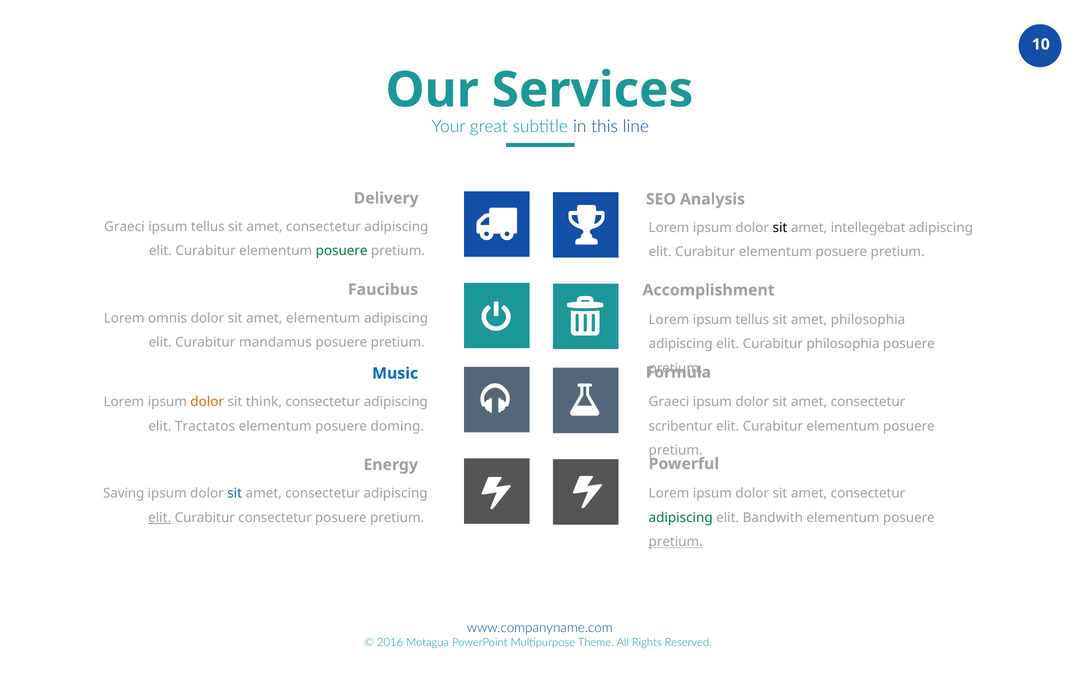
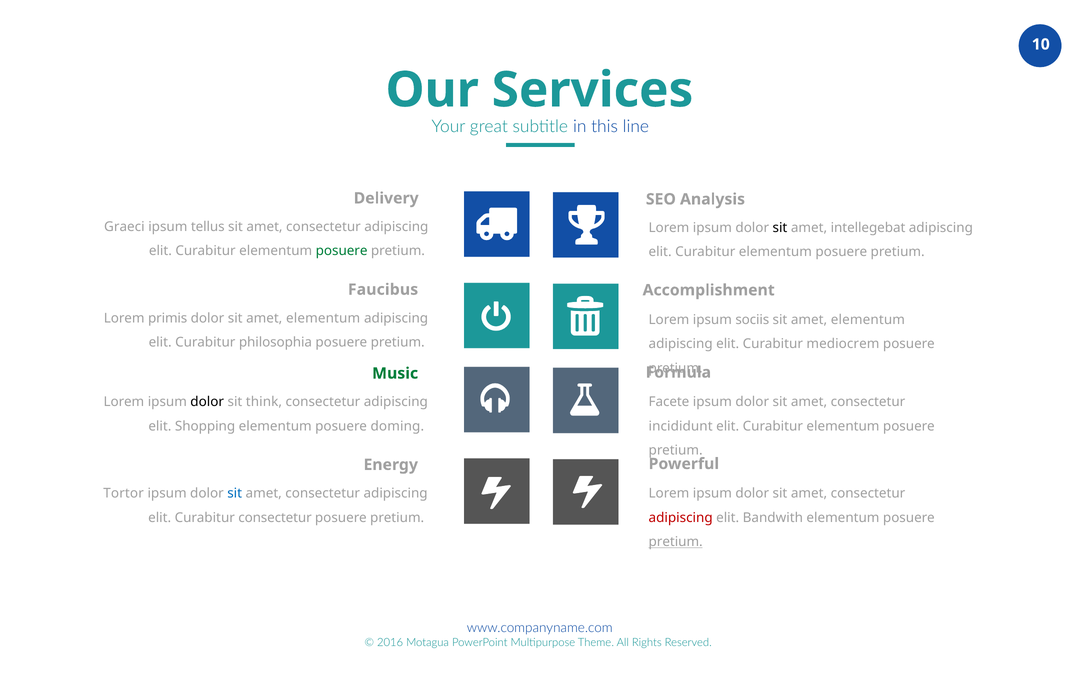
omnis: omnis -> primis (168, 318)
Lorem ipsum tellus: tellus -> sociis (752, 320)
philosophia: philosophia -> elementum (868, 320)
mandamus: mandamus -> philosophia (275, 343)
Curabitur philosophia: philosophia -> mediocrem (843, 344)
Music colour: blue -> green (395, 374)
Graeci: Graeci -> Facete (669, 402)
dolor colour: orange -> black (207, 402)
scribentur: scribentur -> incididunt (681, 426)
Tractatos: Tractatos -> Shopping (205, 426)
Saving: Saving -> Tortor (124, 494)
elit underline: present -> none (160, 518)
adipiscing colour: green -> red (681, 518)
